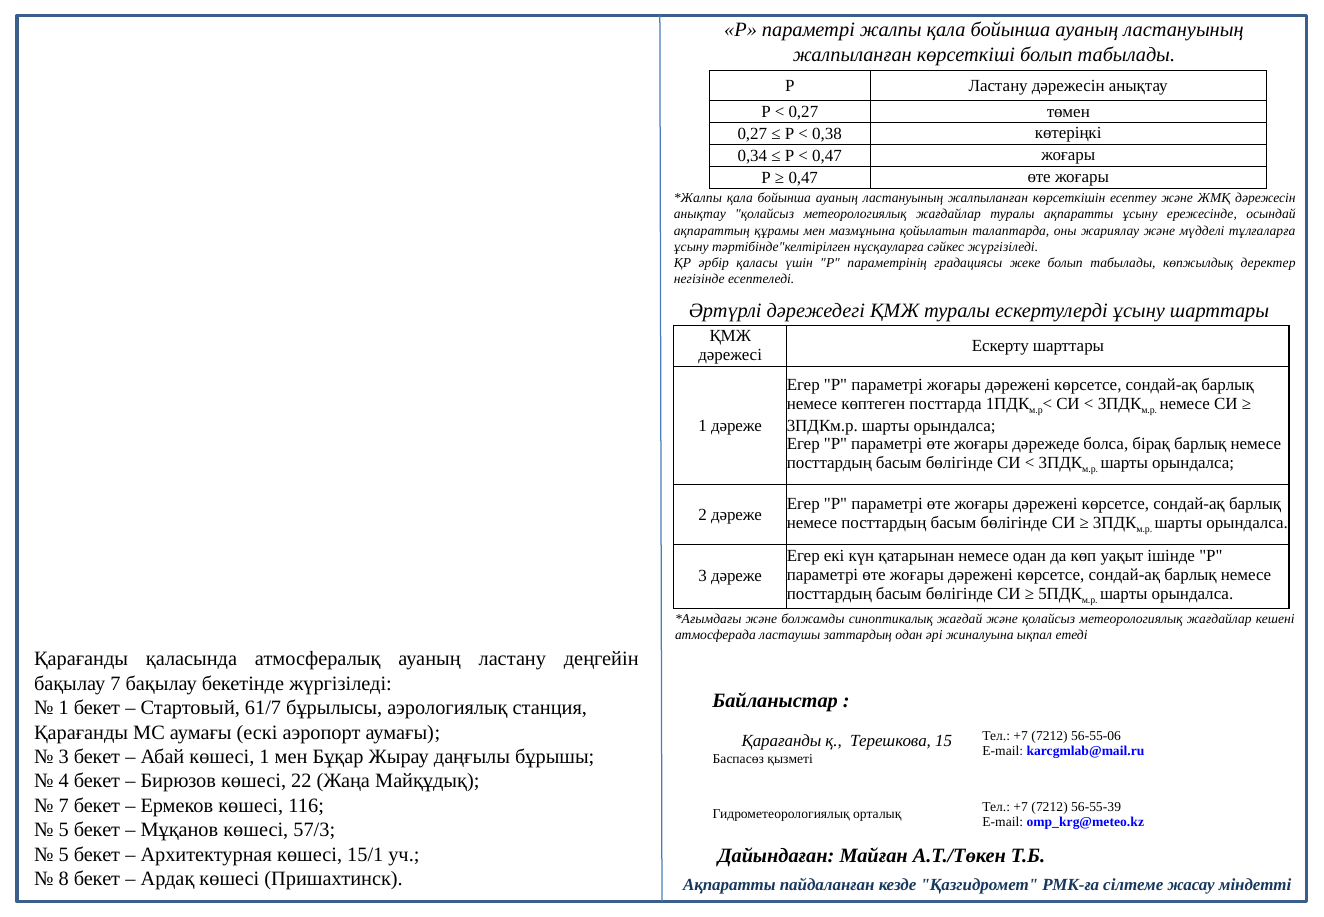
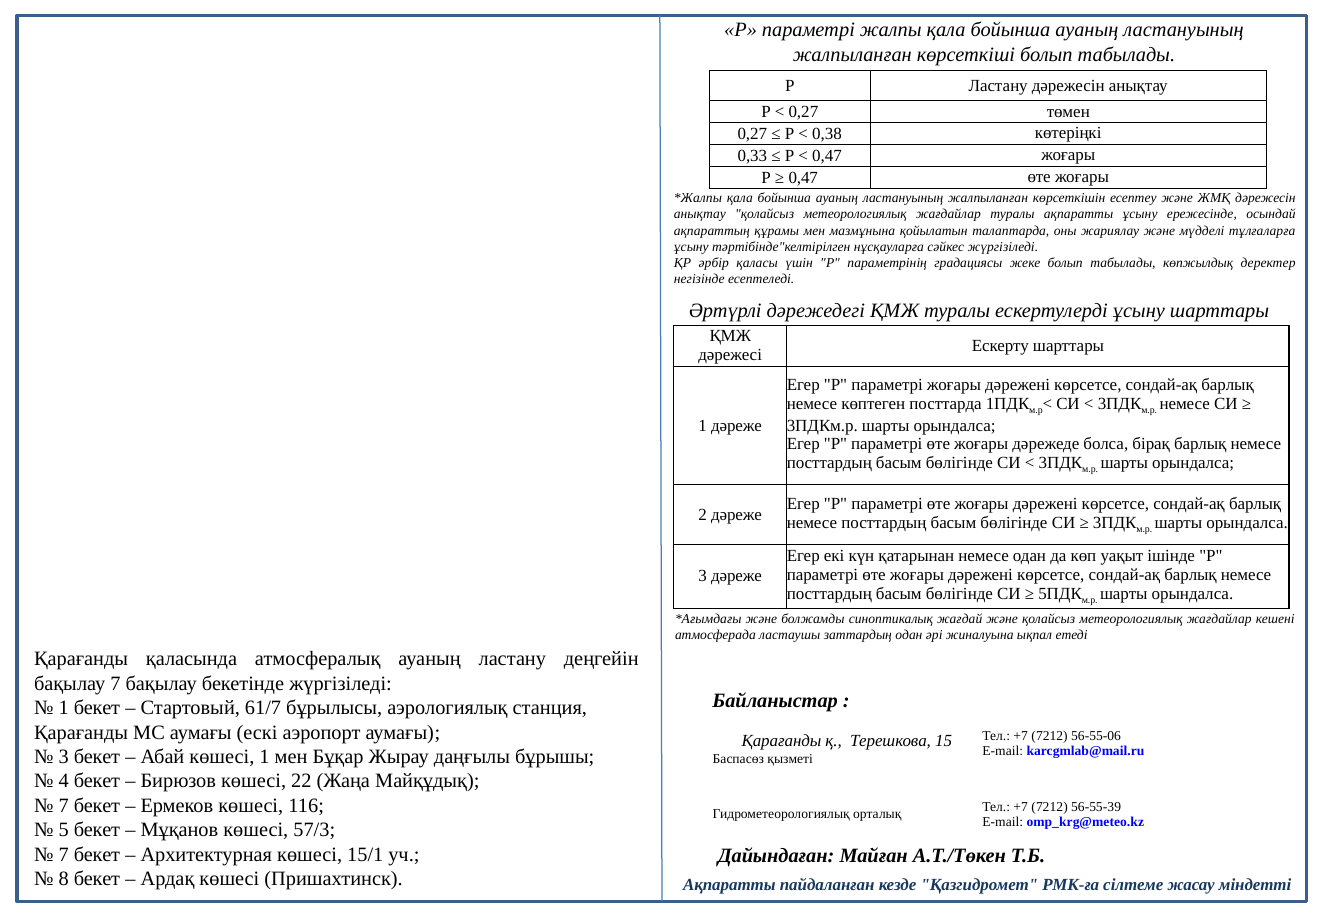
0,34: 0,34 -> 0,33 (752, 156)
5: 5 -> 7 (64, 854)
